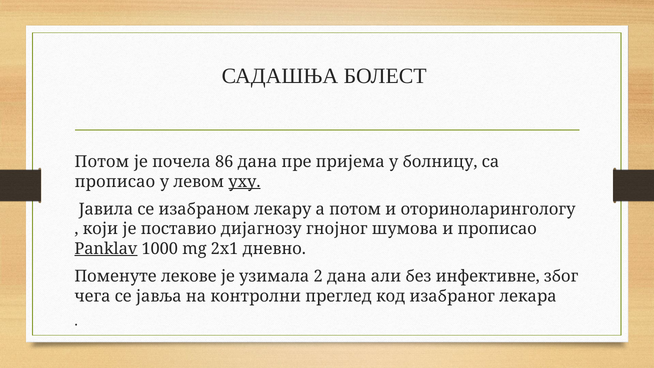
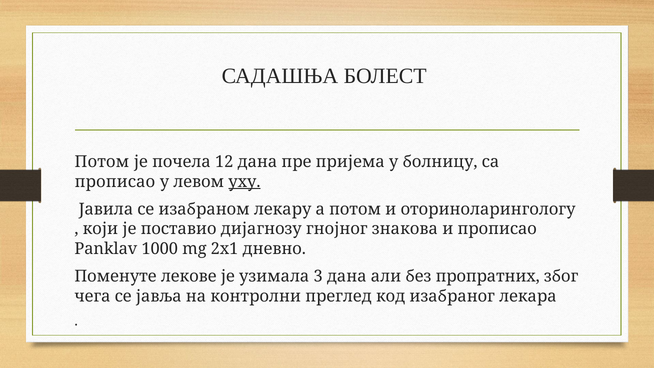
86: 86 -> 12 (224, 162)
шумова: шумова -> знакова (405, 229)
Panklav underline: present -> none (106, 249)
2: 2 -> 3 (318, 276)
инфективне: инфективне -> пропратних (488, 276)
